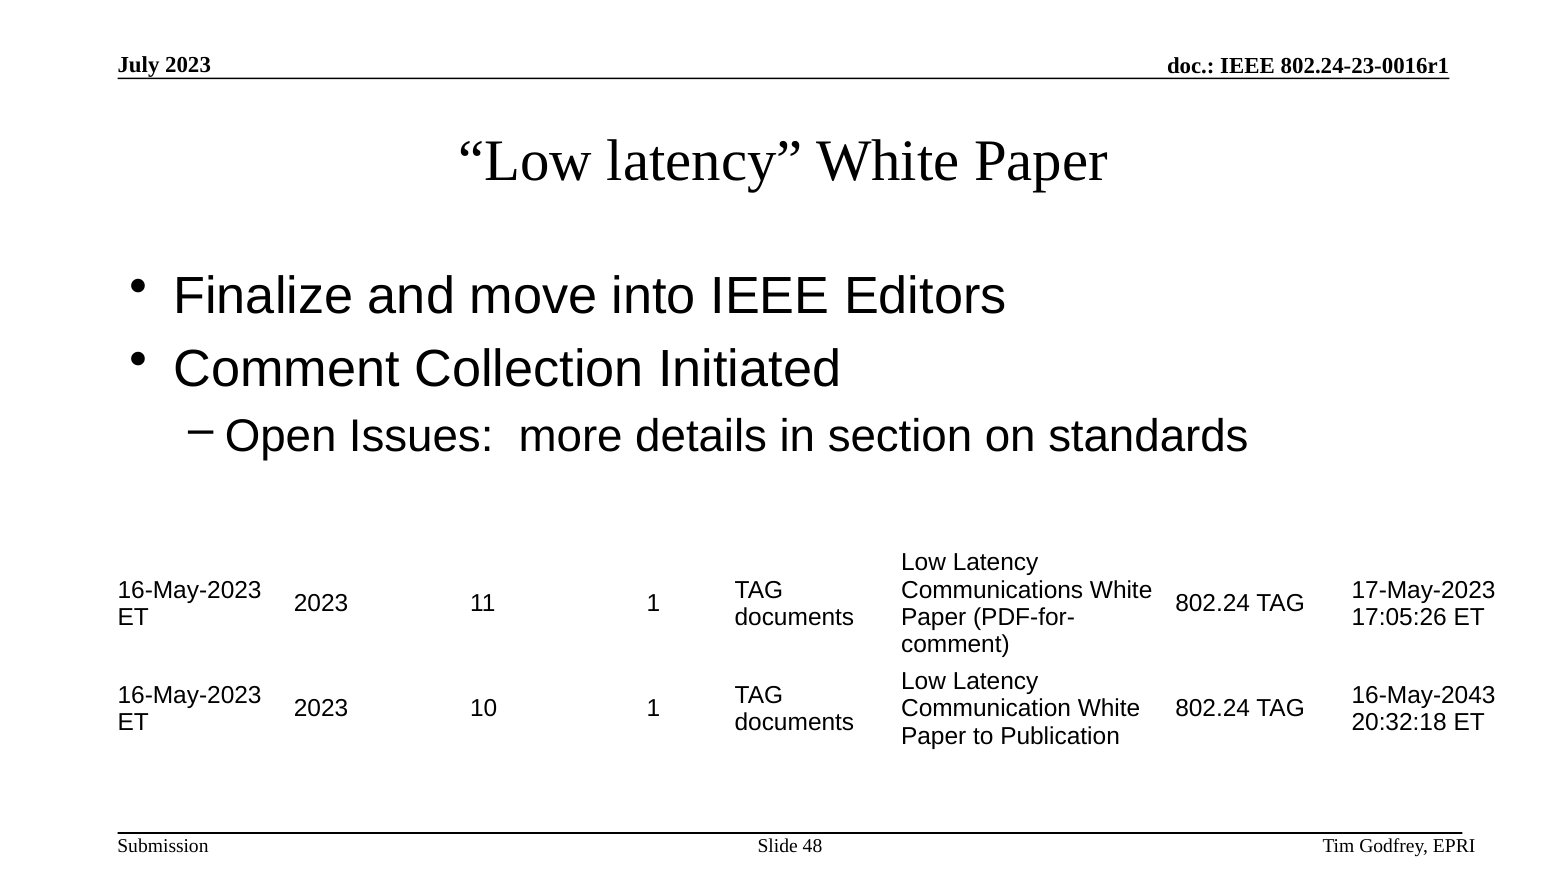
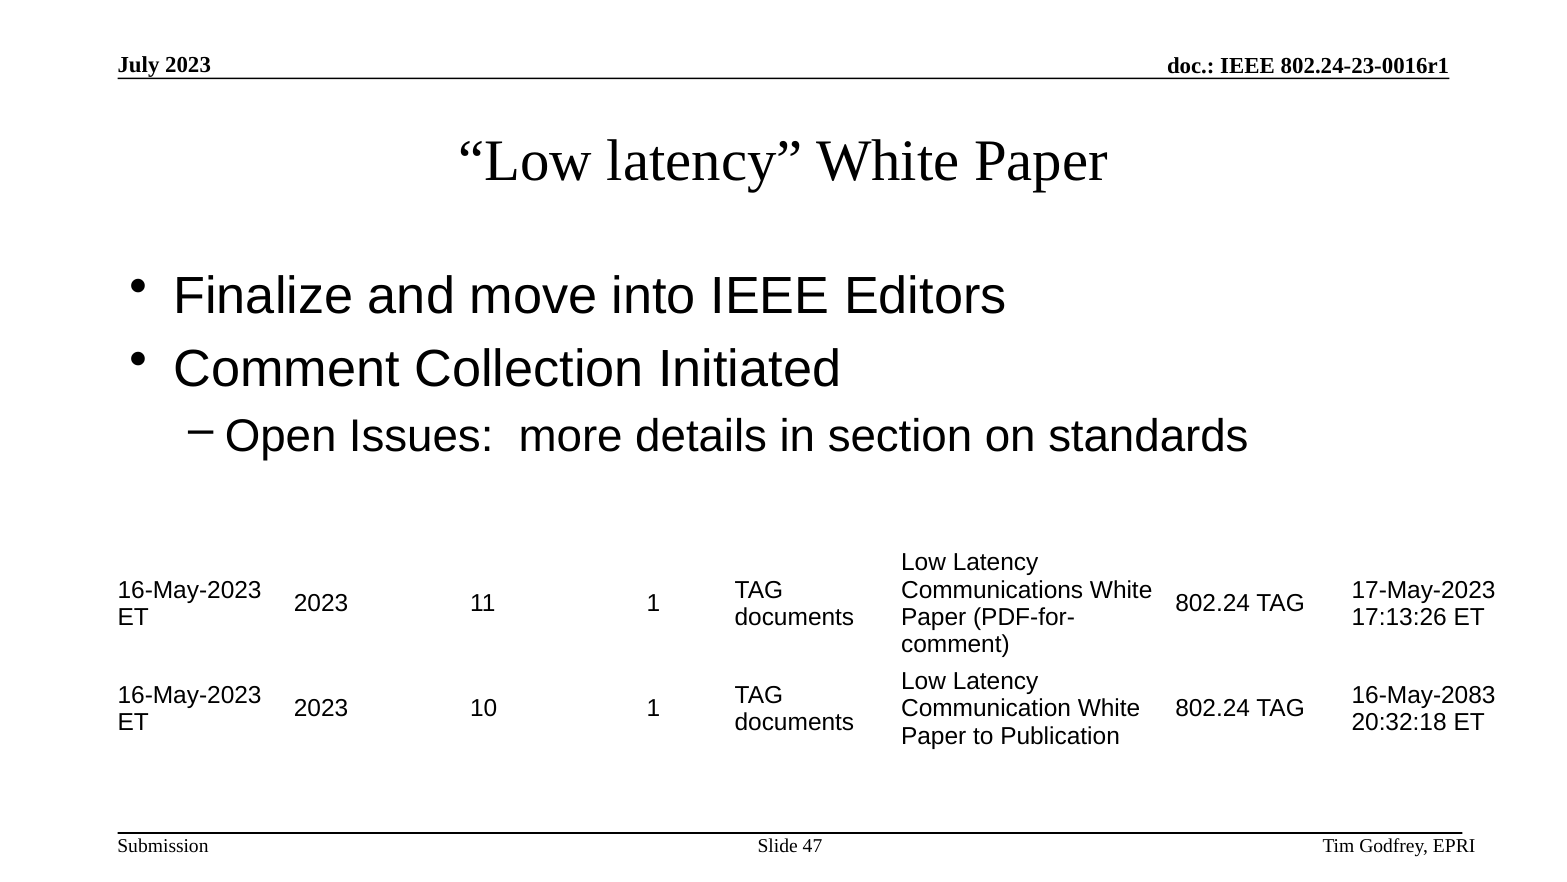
17:05:26: 17:05:26 -> 17:13:26 (1399, 617)
16-May-2043: 16-May-2043 -> 16-May-2083 (1424, 695)
48: 48 -> 47 (813, 845)
